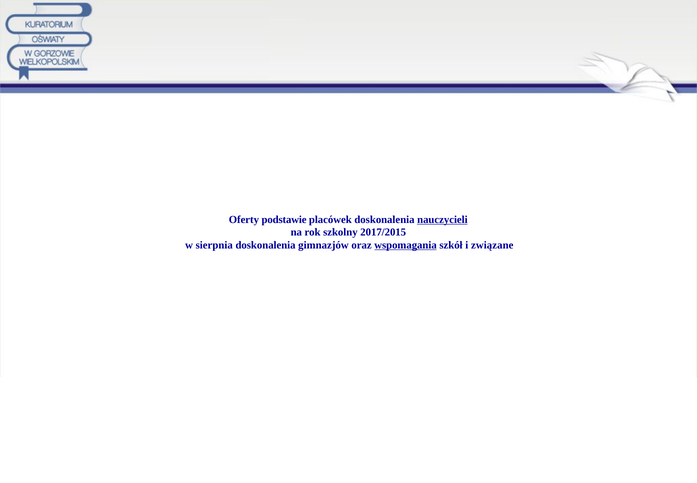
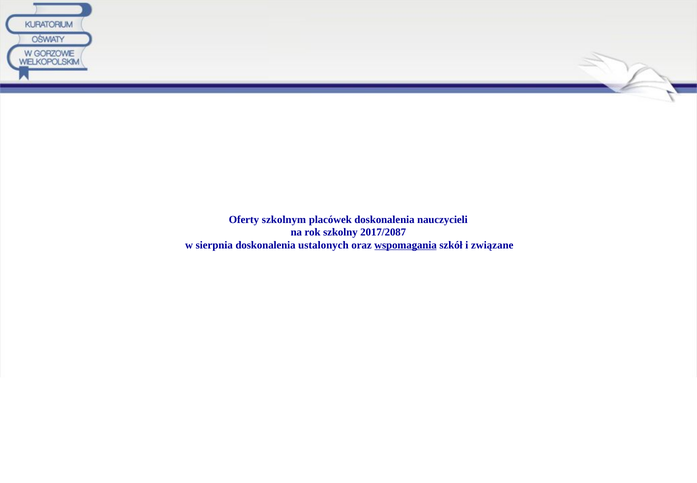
podstawie: podstawie -> szkolnym (284, 219)
nauczycieli underline: present -> none (442, 219)
2017/2015: 2017/2015 -> 2017/2087 (383, 232)
gimnazjów: gimnazjów -> ustalonych (323, 245)
